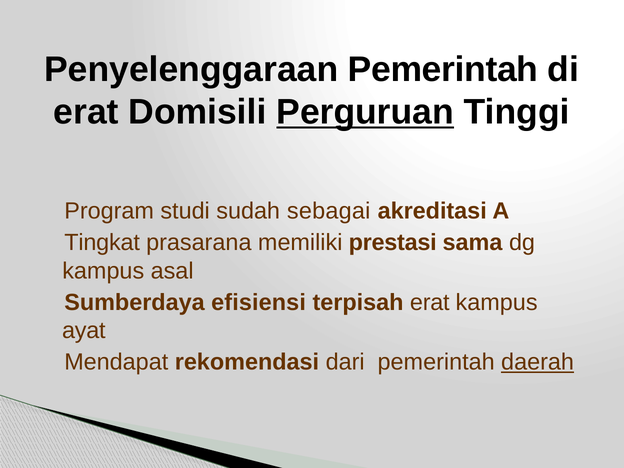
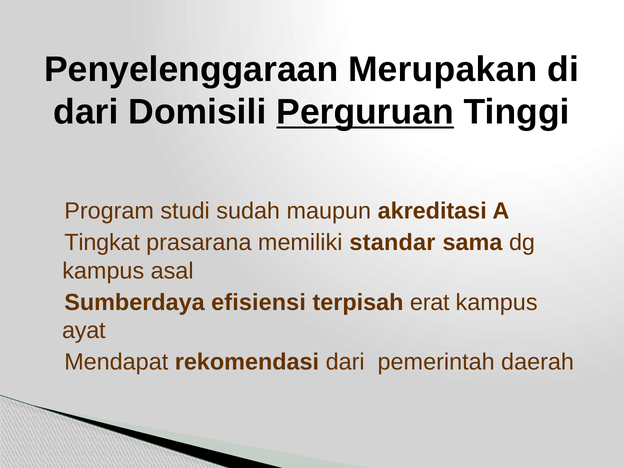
Penyelenggaraan Pemerintah: Pemerintah -> Merupakan (443, 70)
erat: erat -> dari (86, 112)
sebagai: sebagai -> maupun (329, 211)
prestasi: prestasi -> standar (392, 243)
daerah underline: present -> none (538, 362)
